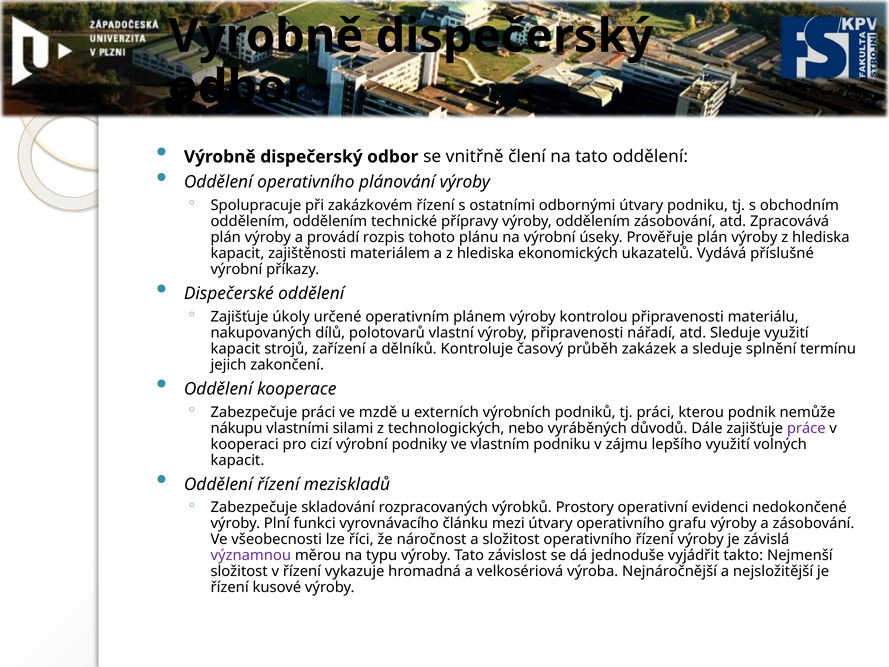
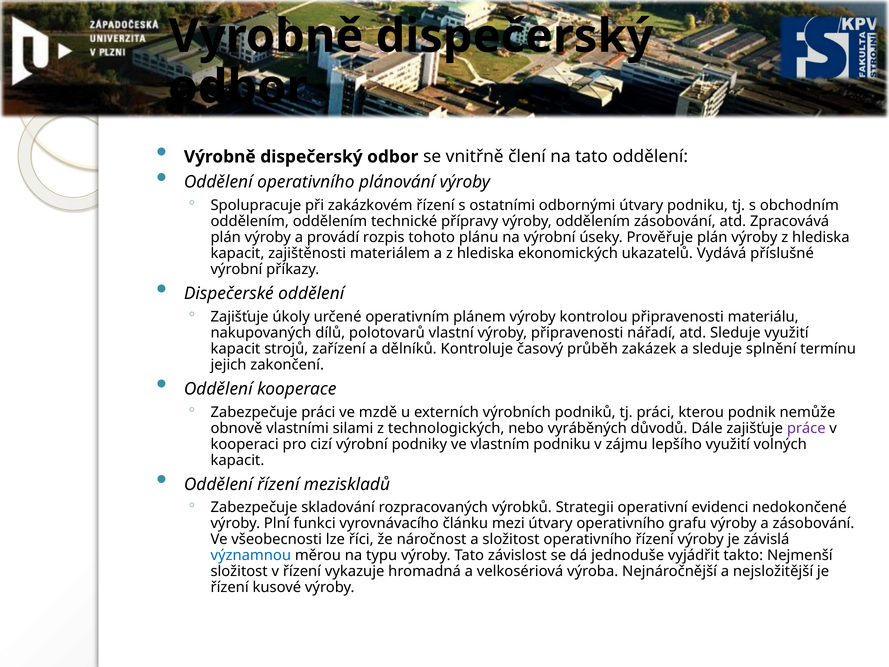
nákupu: nákupu -> obnově (236, 428)
Prostory: Prostory -> Strategii (585, 507)
významnou colour: purple -> blue (251, 555)
